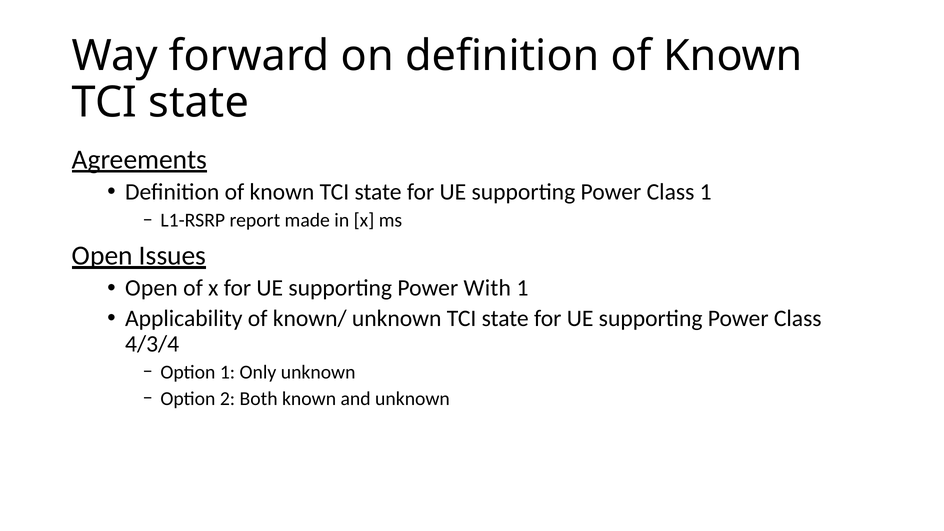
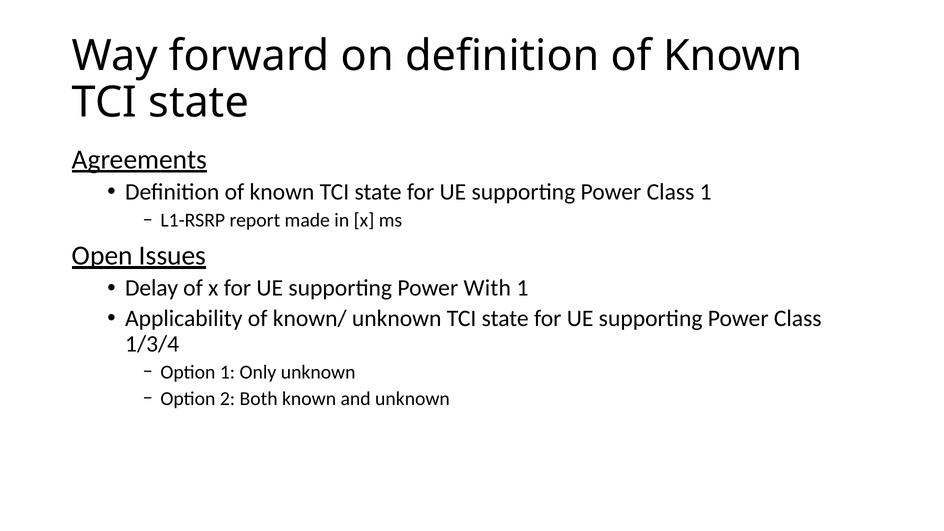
Open: Open -> Delay (152, 288)
4/3/4: 4/3/4 -> 1/3/4 (152, 344)
